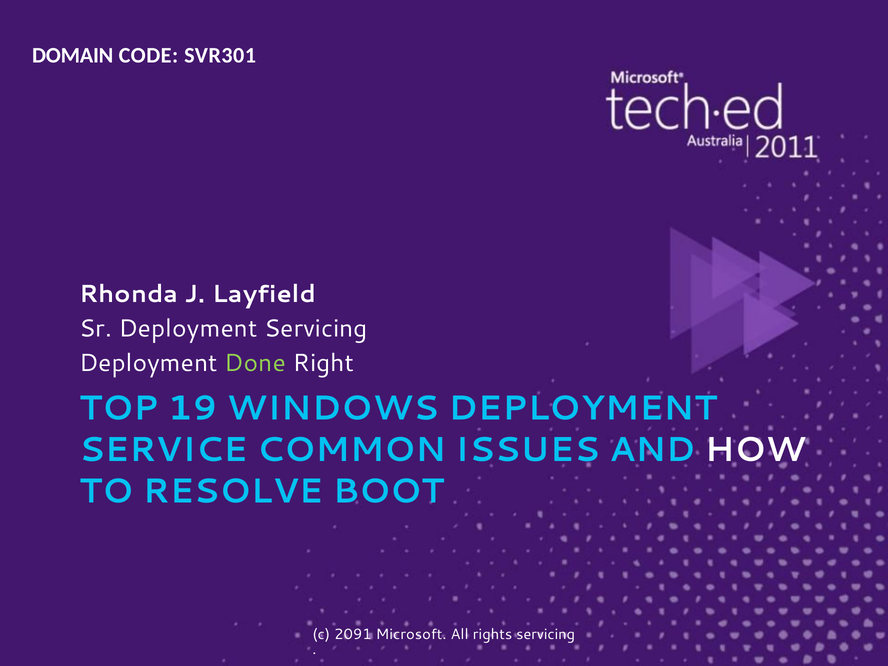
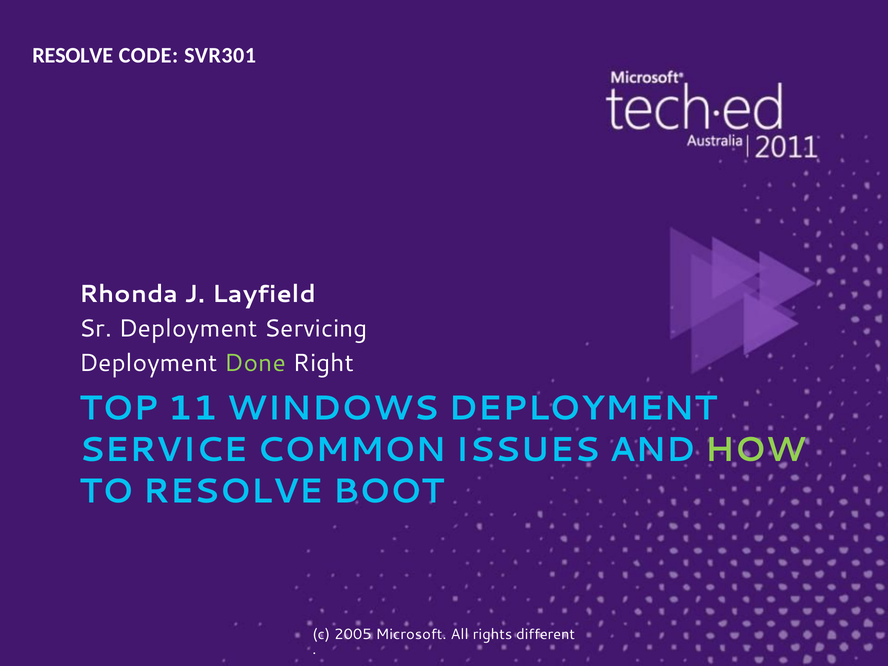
DOMAIN: DOMAIN -> RESOLVE (73, 55)
19: 19 -> 11 (193, 408)
HOW colour: white -> light green (756, 450)
2091: 2091 -> 2005 (353, 634)
rights servicing: servicing -> different (546, 634)
